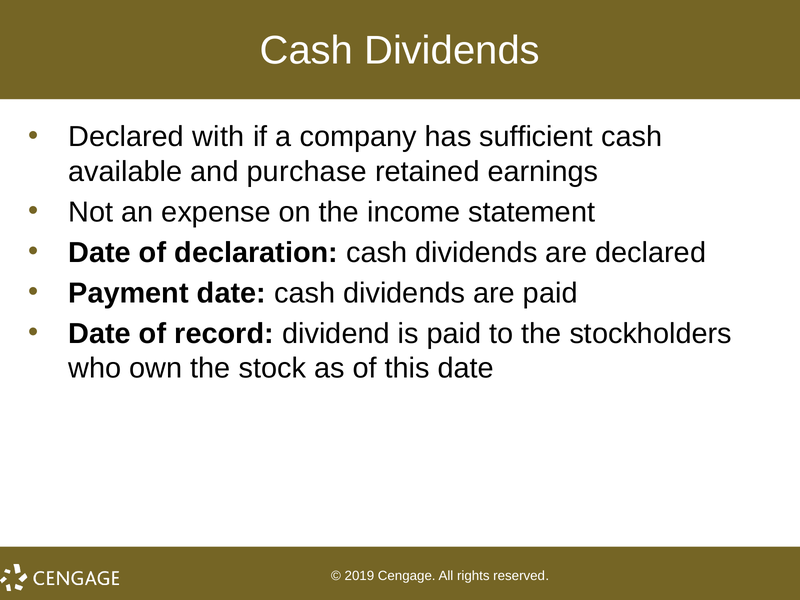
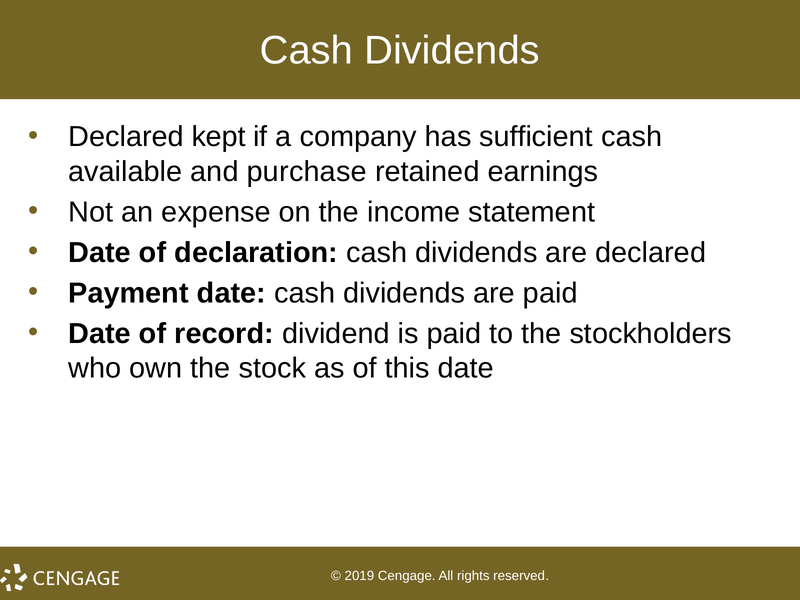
with: with -> kept (219, 137)
